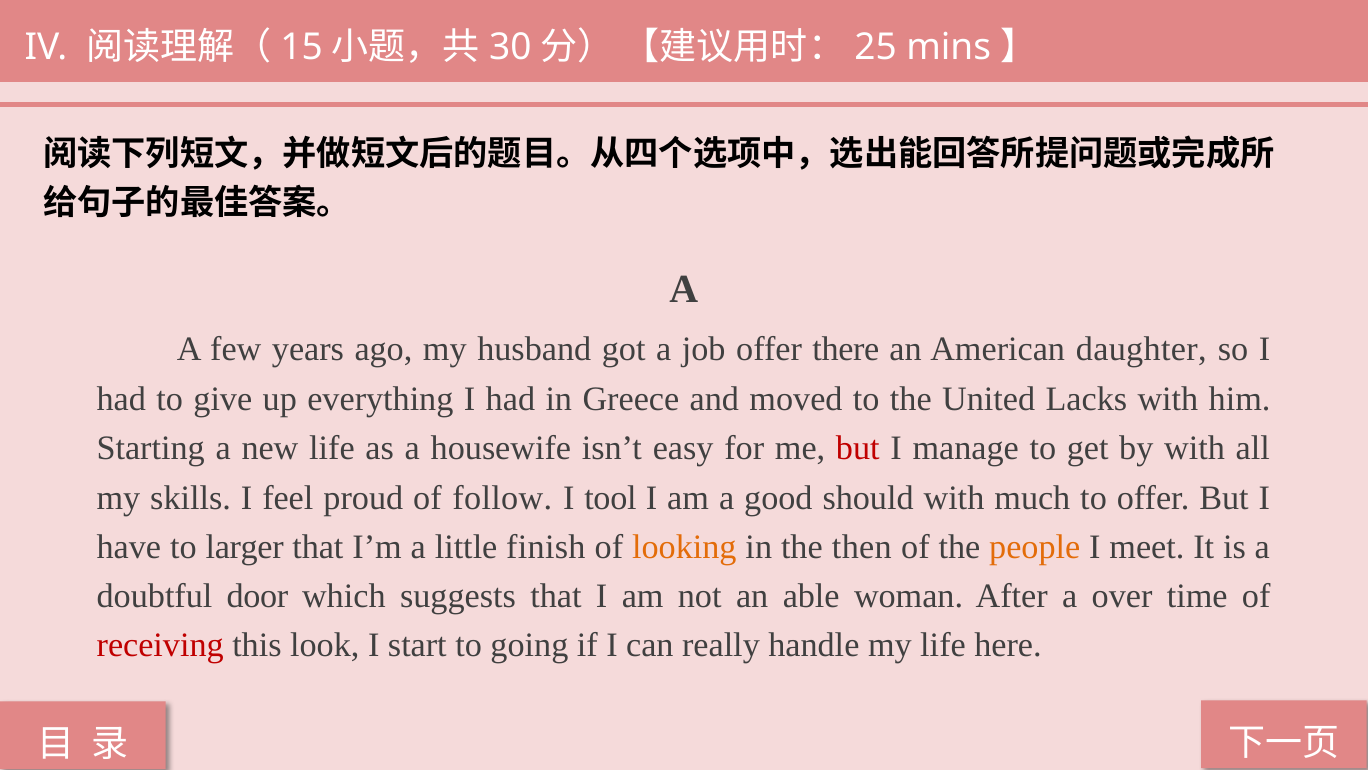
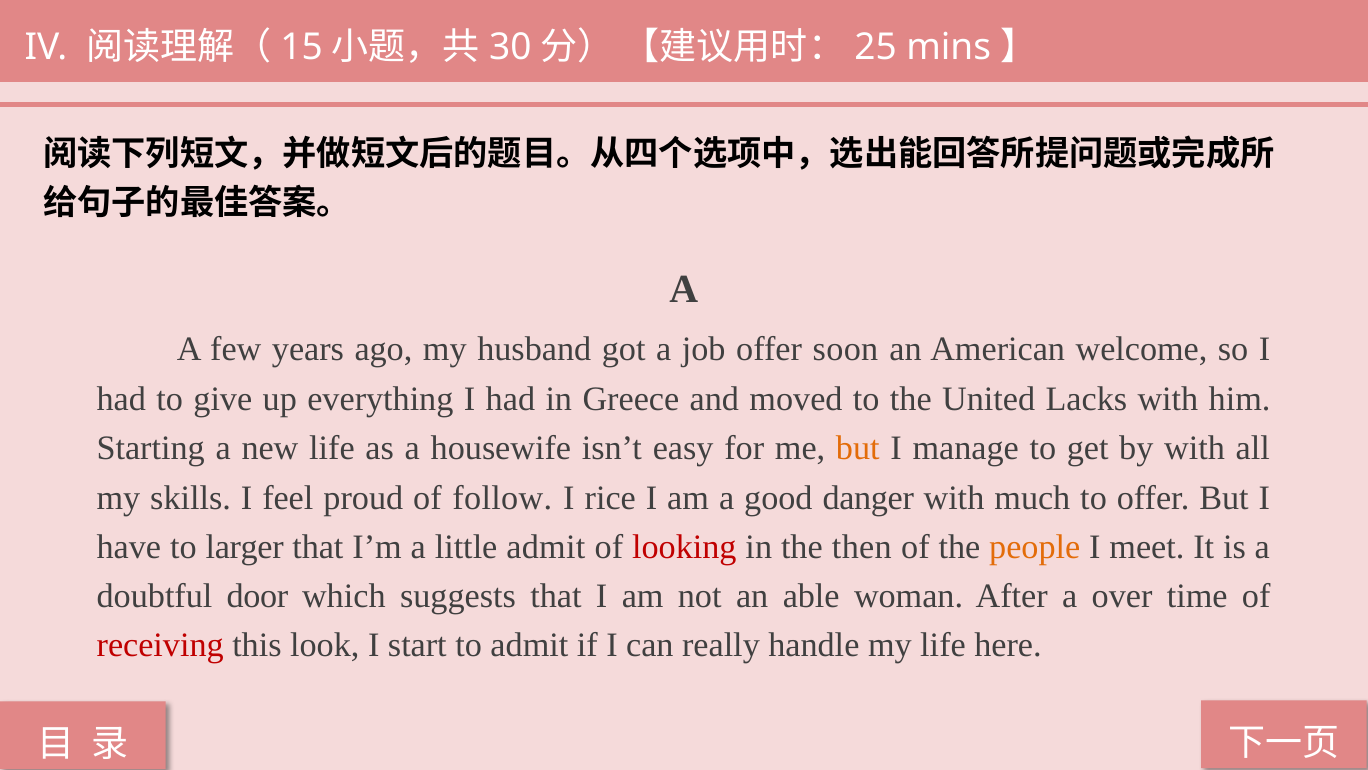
there: there -> soon (846, 349)
daughter: daughter -> welcome (1141, 349)
but colour: red -> orange (858, 448)
tool: tool -> rice (610, 498)
should: should -> danger (868, 498)
little finish: finish -> admit (546, 547)
looking colour: orange -> red (684, 547)
to going: going -> admit (529, 645)
